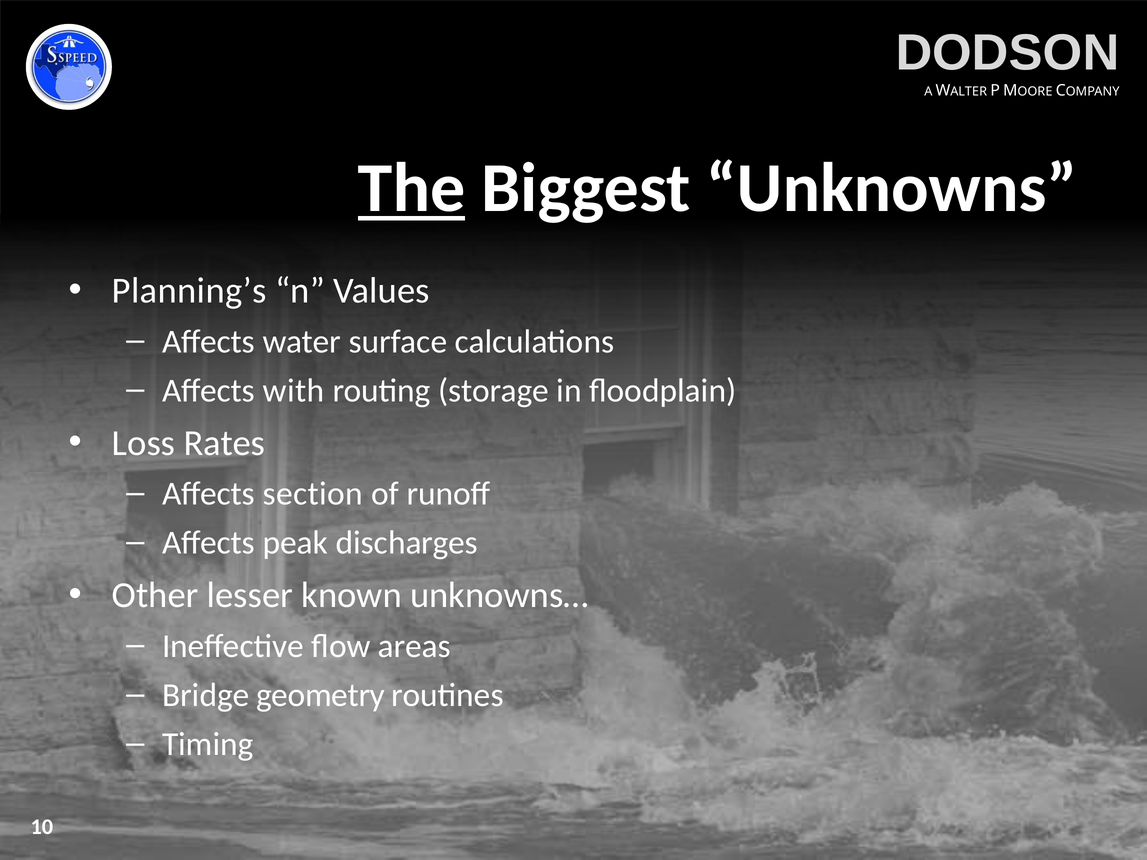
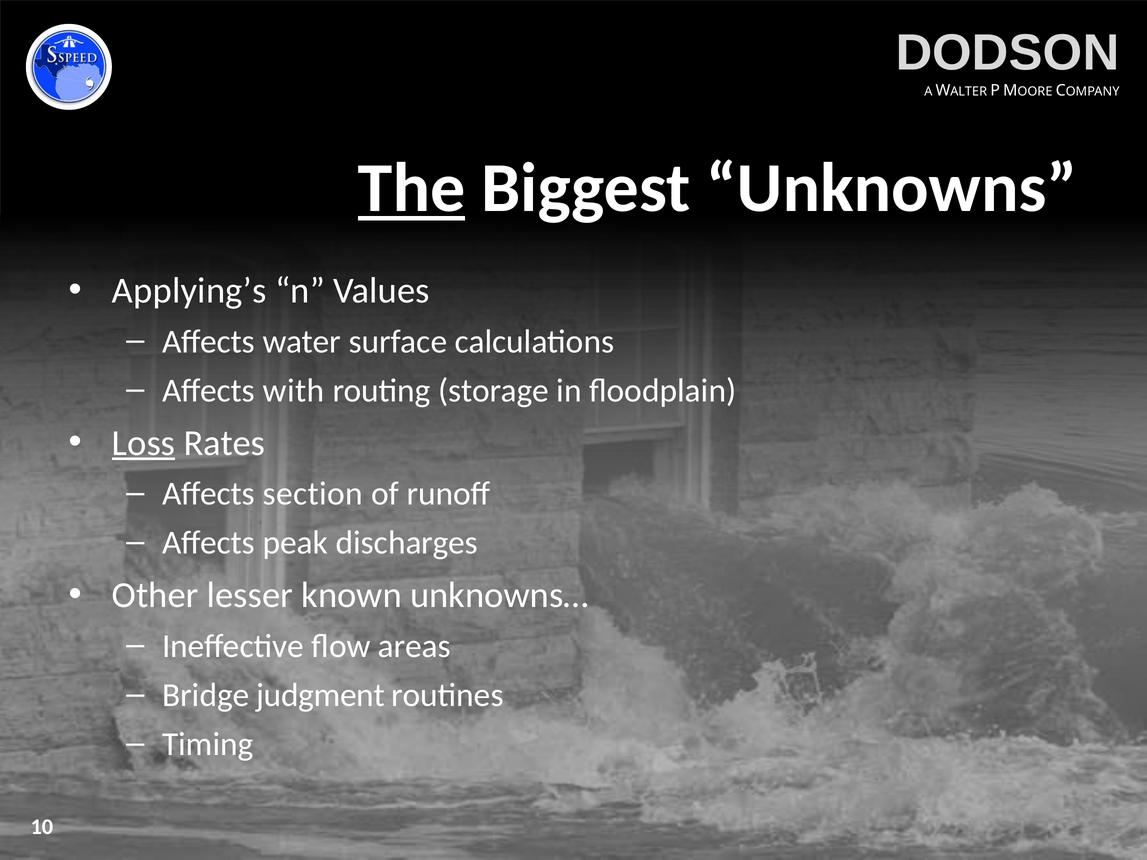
Planning’s: Planning’s -> Applying’s (189, 291)
Loss underline: none -> present (144, 443)
geometry: geometry -> judgment (320, 695)
